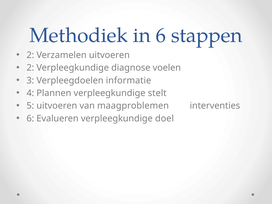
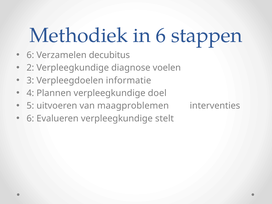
2: 2 -> 6 (30, 55)
Verzamelen uitvoeren: uitvoeren -> decubitus (109, 55)
stelt: stelt -> doel (157, 93)
doel: doel -> stelt (164, 118)
